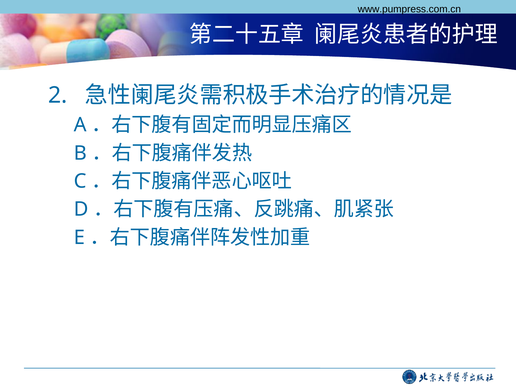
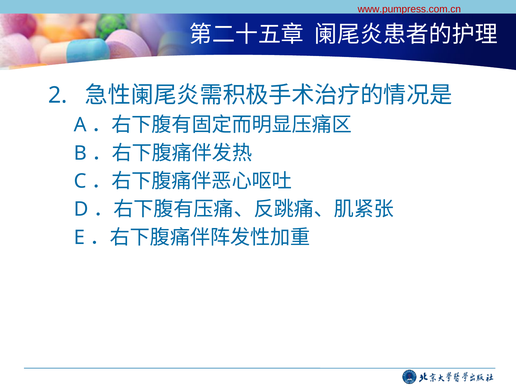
www.pumpress.com.cn colour: black -> red (409, 9)
